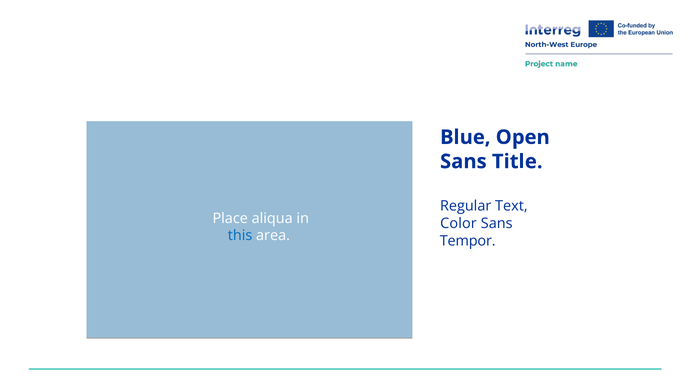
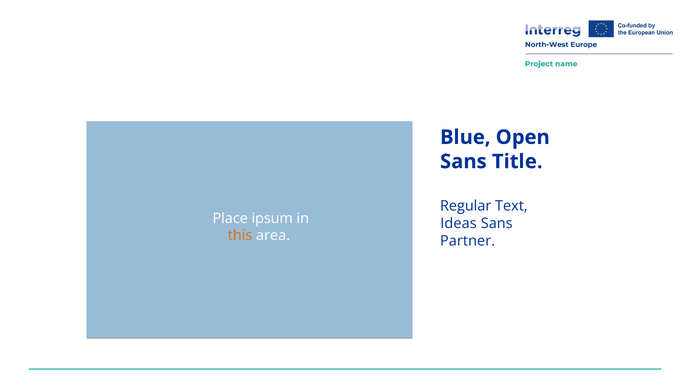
aliqua: aliqua -> ipsum (272, 218)
Color: Color -> Ideas (458, 223)
this colour: blue -> orange (240, 236)
Tempor: Tempor -> Partner (468, 241)
